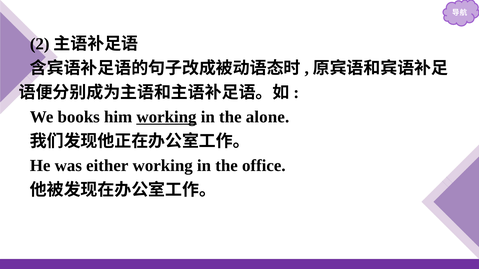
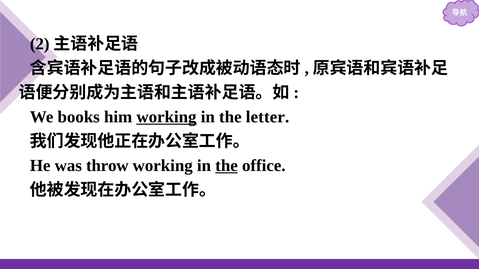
alone: alone -> letter (268, 117)
either: either -> throw (107, 166)
the underline: none -> present (227, 166)
